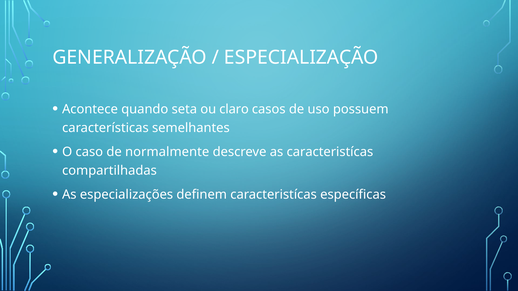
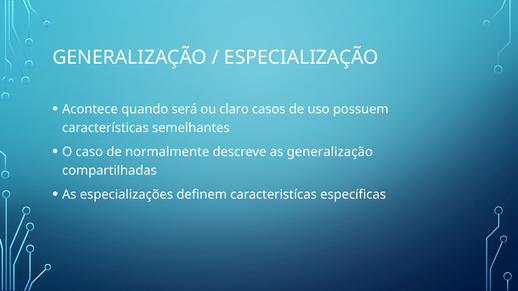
seta: seta -> será (184, 109)
as caracteristícas: caracteristícas -> generalização (330, 152)
